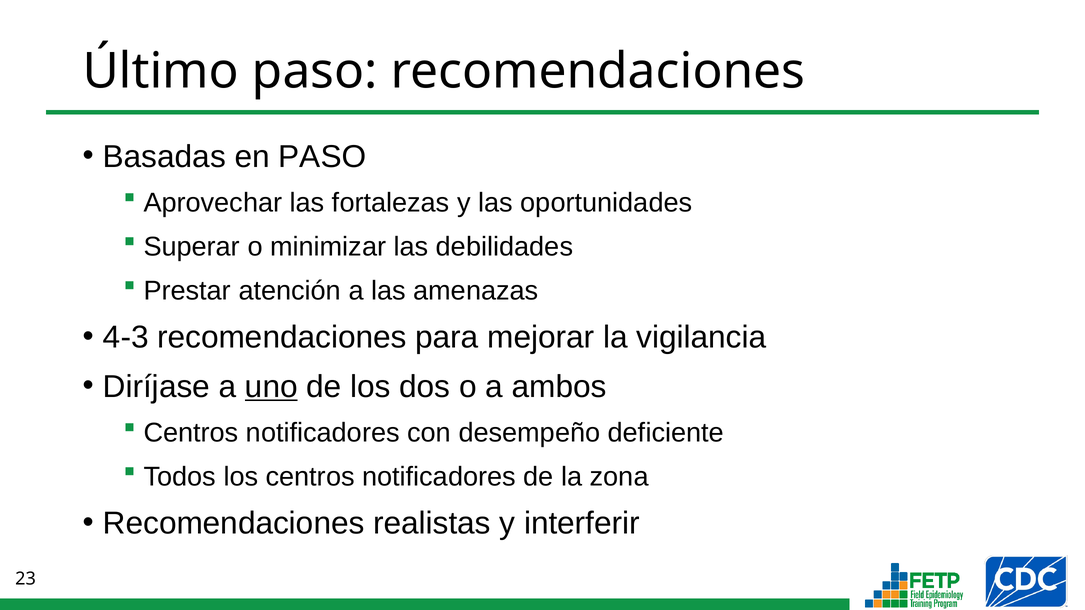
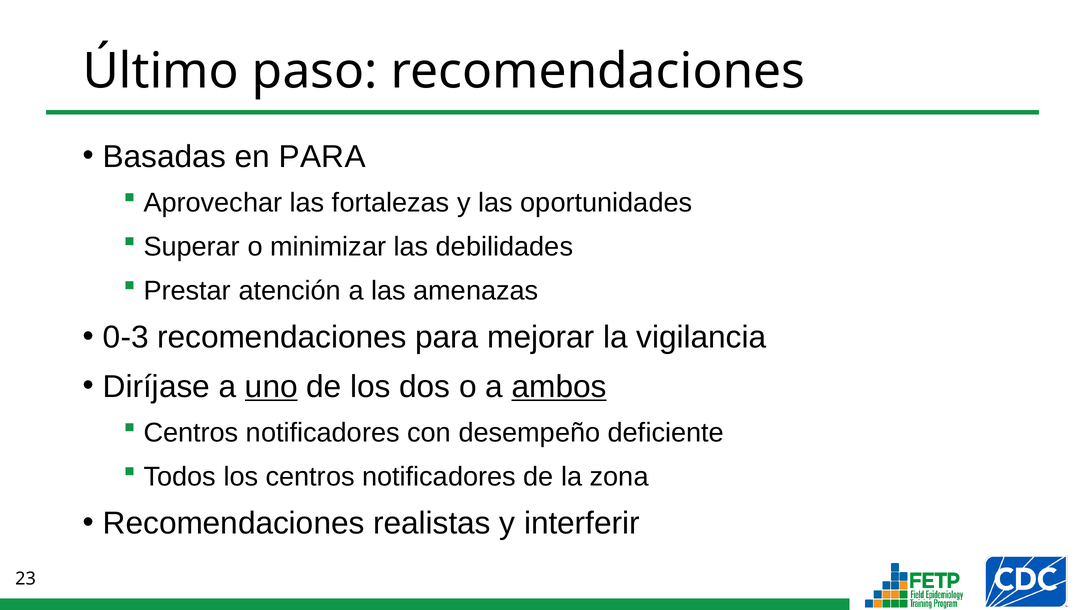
en PASO: PASO -> PARA (322, 157)
4-3: 4-3 -> 0-3 (126, 338)
ambos underline: none -> present (559, 387)
